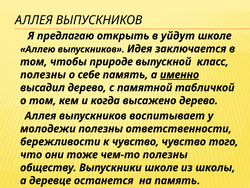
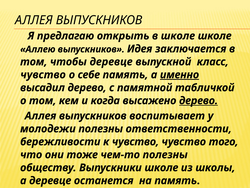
в уйдут: уйдут -> школе (178, 36)
чтобы природе: природе -> деревце (111, 62)
полезны: полезны -> чувство (43, 75)
дерево underline: none -> present (199, 100)
